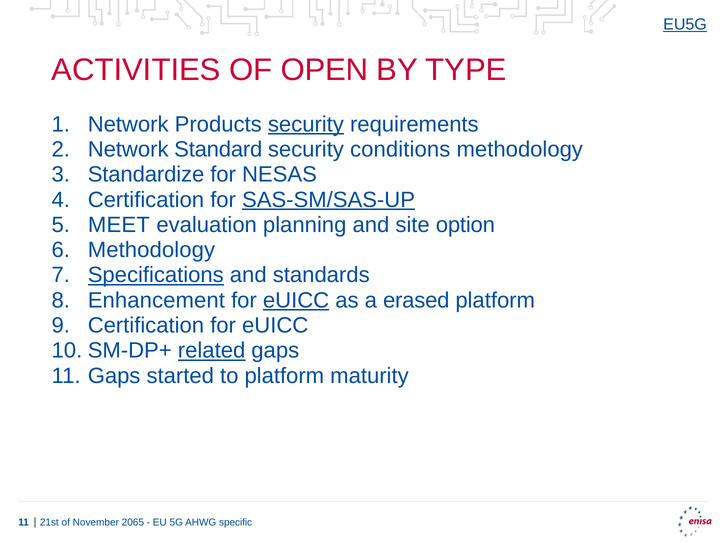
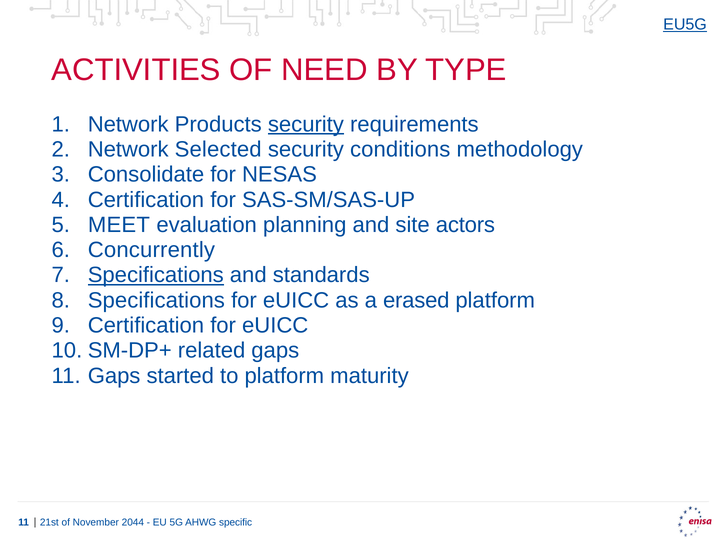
OPEN: OPEN -> NEED (324, 70)
Standard: Standard -> Selected (218, 149)
Standardize: Standardize -> Consolidate (146, 175)
SAS-SM/SAS-UP underline: present -> none (329, 200)
option: option -> actors (465, 225)
Methodology: Methodology -> Concurrently (151, 250)
Enhancement: Enhancement -> Specifications (156, 300)
eUICC underline: present -> none (296, 300)
related underline: present -> none (212, 351)
2065: 2065 -> 2044 (133, 523)
